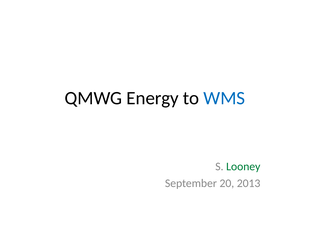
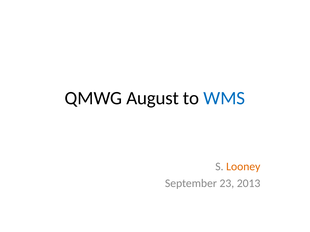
Energy: Energy -> August (153, 98)
Looney colour: green -> orange (243, 167)
20: 20 -> 23 (227, 184)
